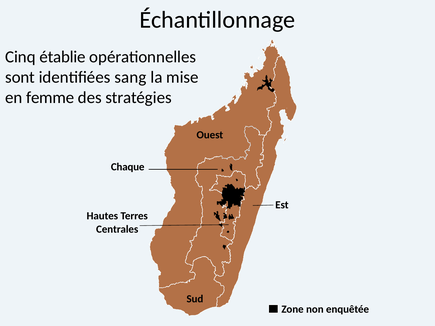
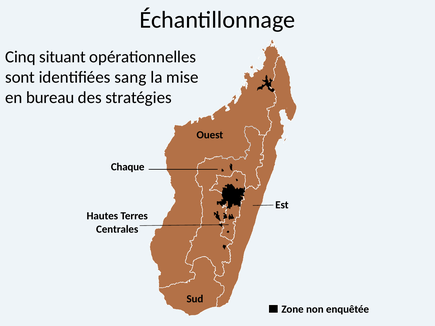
établie: établie -> situant (63, 57)
femme: femme -> bureau (50, 98)
